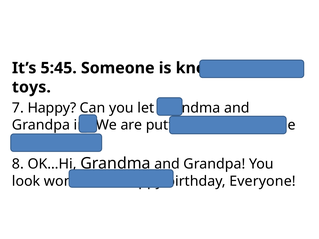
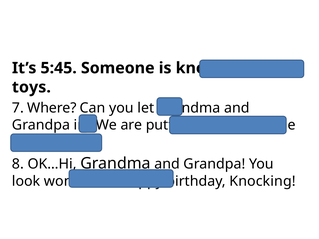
7 Happy: Happy -> Where (52, 108)
birthday Everyone: Everyone -> Knocking (263, 181)
